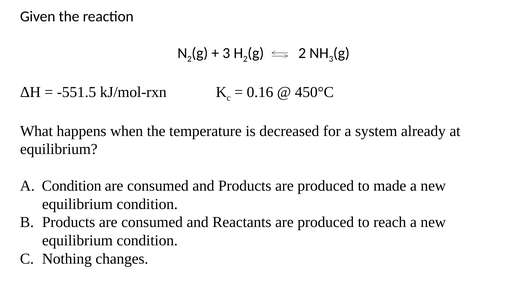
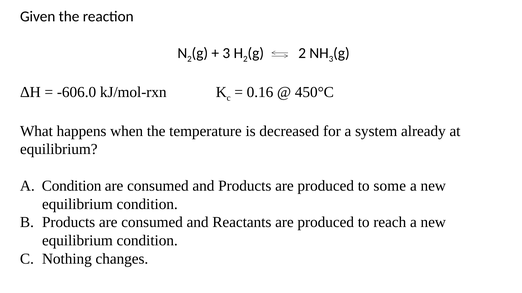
-551.5: -551.5 -> -606.0 (77, 92)
made: made -> some (390, 186)
